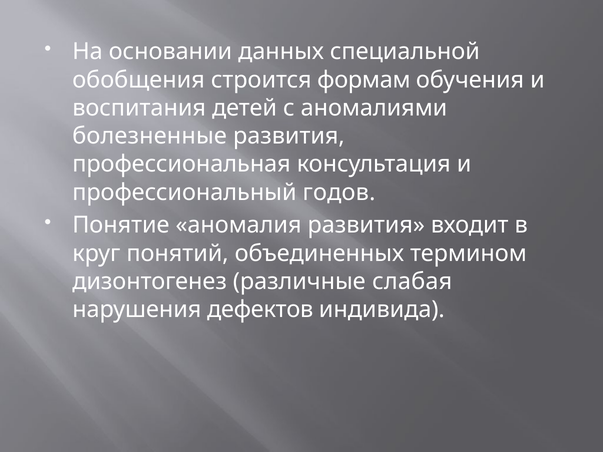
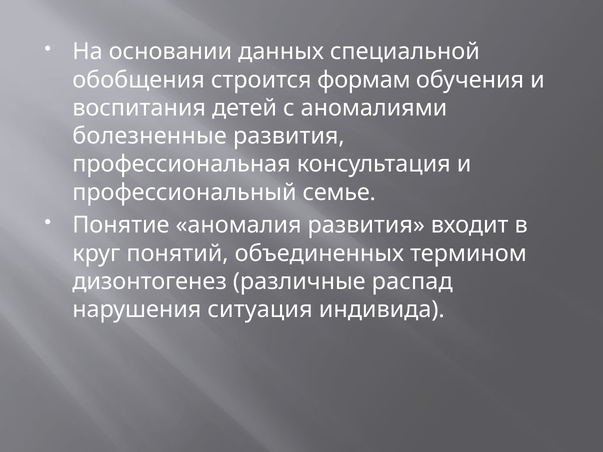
годов: годов -> семье (339, 192)
слабая: слабая -> распад (412, 282)
дефектов: дефектов -> ситуация (260, 310)
